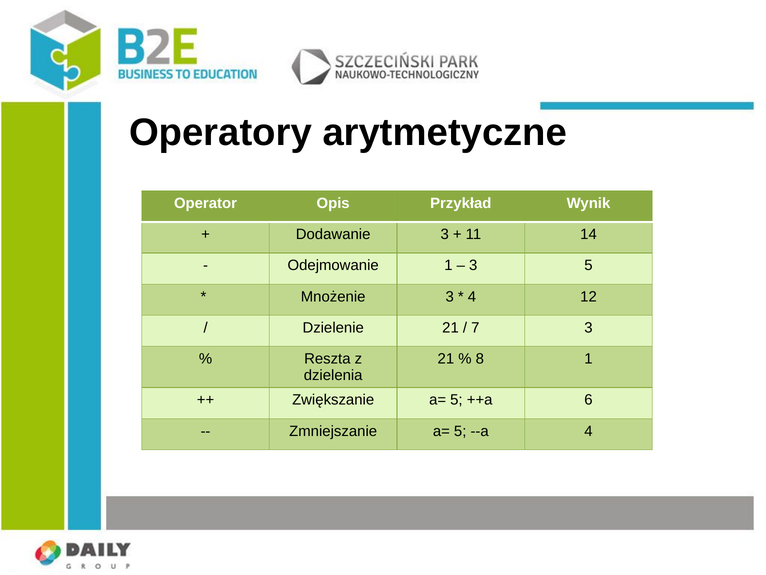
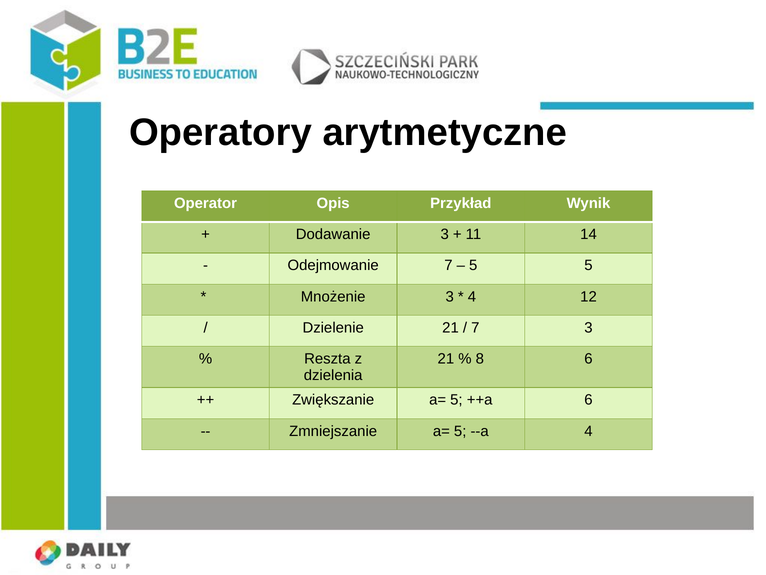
Odejmowanie 1: 1 -> 7 (448, 265)
3: 3 -> 5 (473, 265)
8 1: 1 -> 6 (589, 359)
